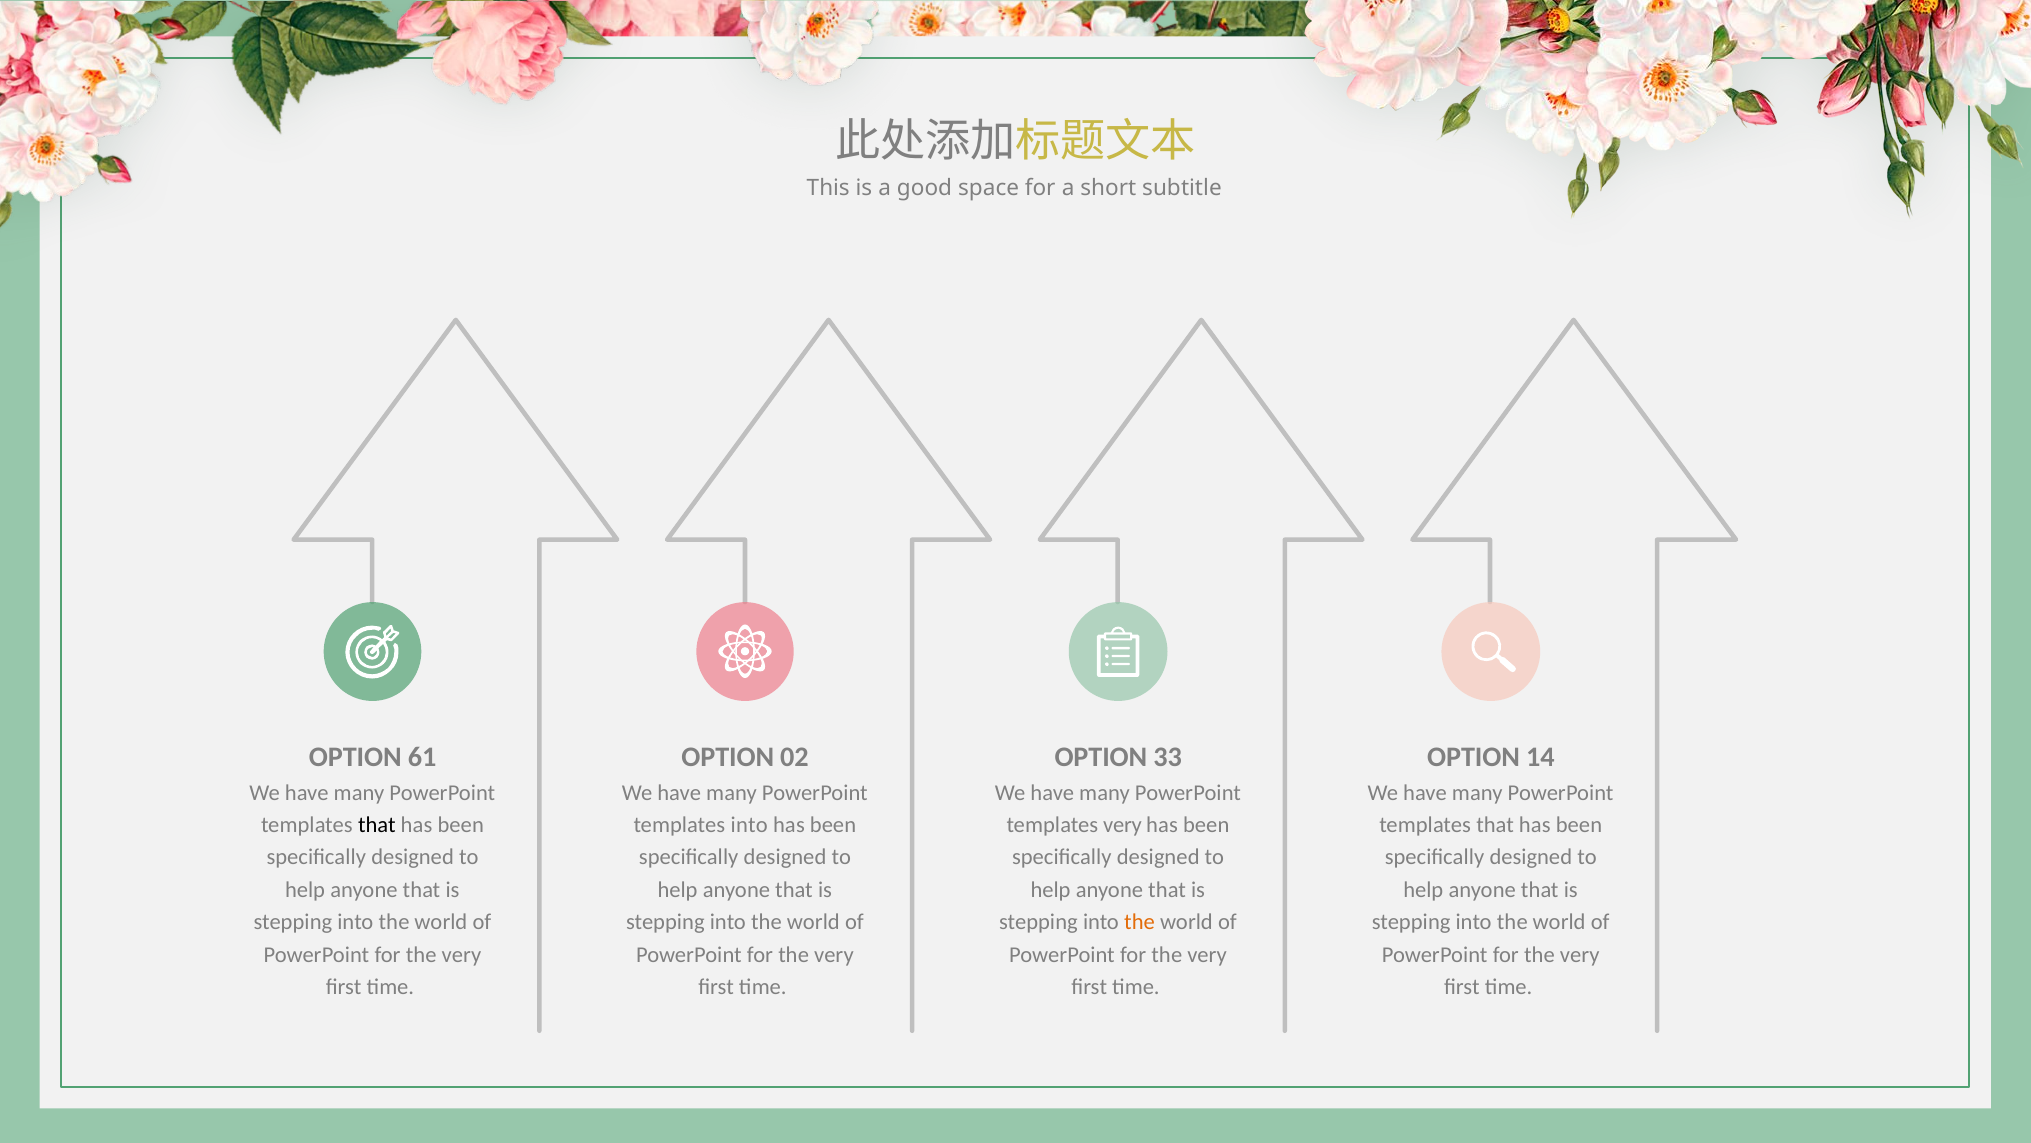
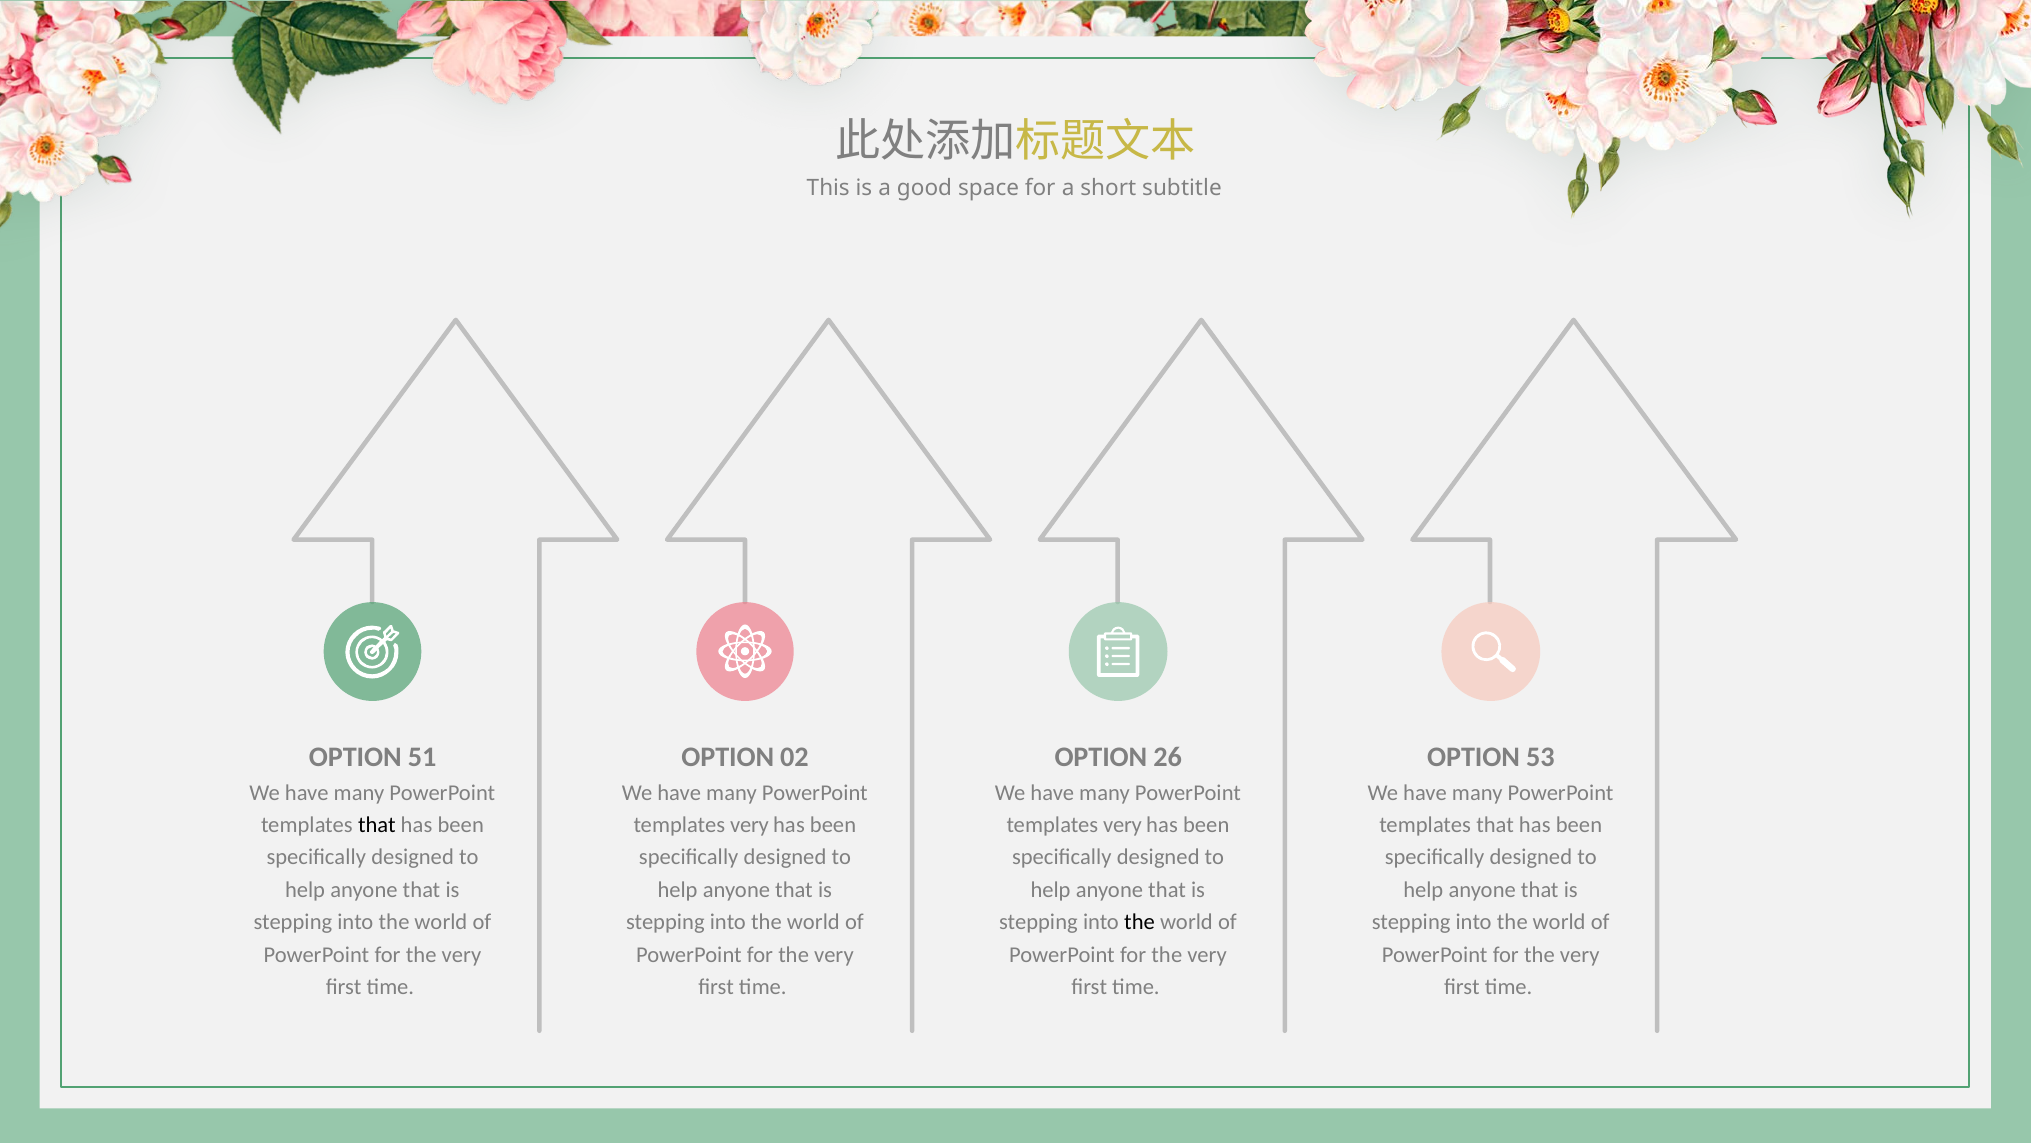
61: 61 -> 51 (422, 757)
33: 33 -> 26 (1168, 757)
14: 14 -> 53 (1540, 757)
into: into -> very (749, 825)
the colour: orange -> black (1140, 922)
